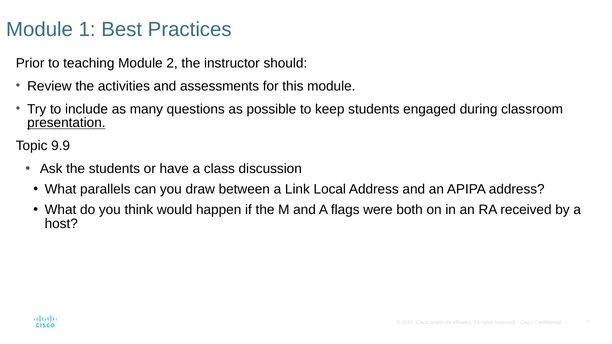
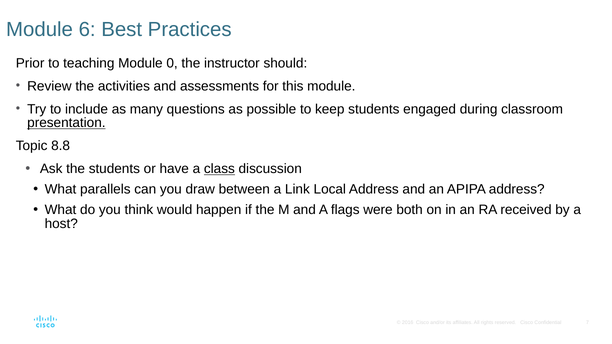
1: 1 -> 6 (87, 30)
2: 2 -> 0 (172, 63)
9.9: 9.9 -> 8.8 (61, 146)
class underline: none -> present (219, 169)
